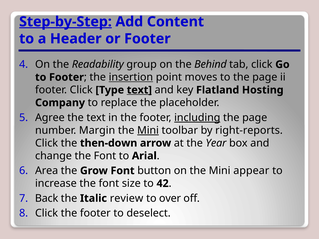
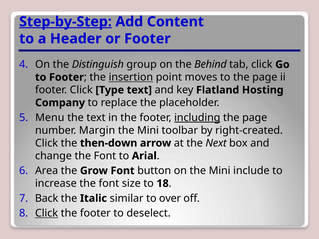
Readability: Readability -> Distinguish (98, 65)
text underline: present -> none (139, 90)
Agree: Agree -> Menu (50, 118)
Mini underline: present -> none (148, 130)
right-reports: right-reports -> right-created (249, 130)
Year: Year -> Next (216, 143)
appear: appear -> include (251, 171)
42: 42 -> 18 (163, 184)
review: review -> similar (127, 199)
Click underline: none -> present (47, 213)
